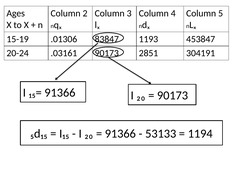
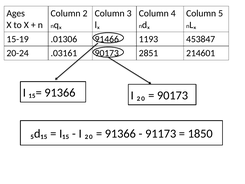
83847: 83847 -> 91466 (107, 39)
304191: 304191 -> 214601 (201, 53)
53133: 53133 -> 91173 (161, 134)
1194: 1194 -> 1850 (200, 134)
